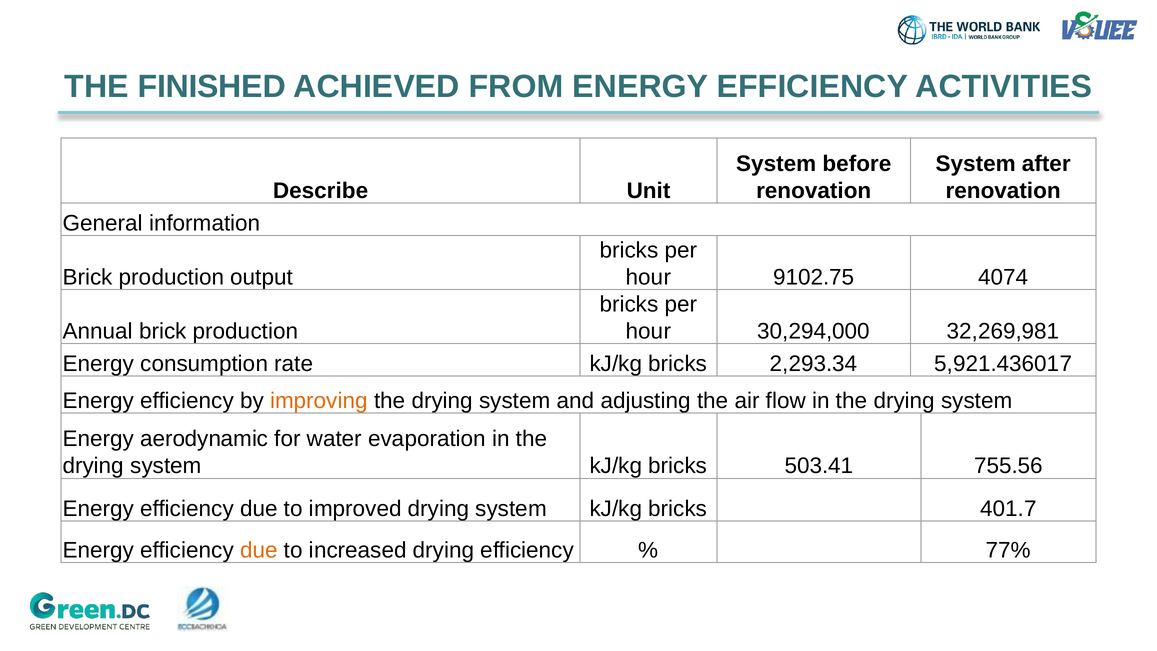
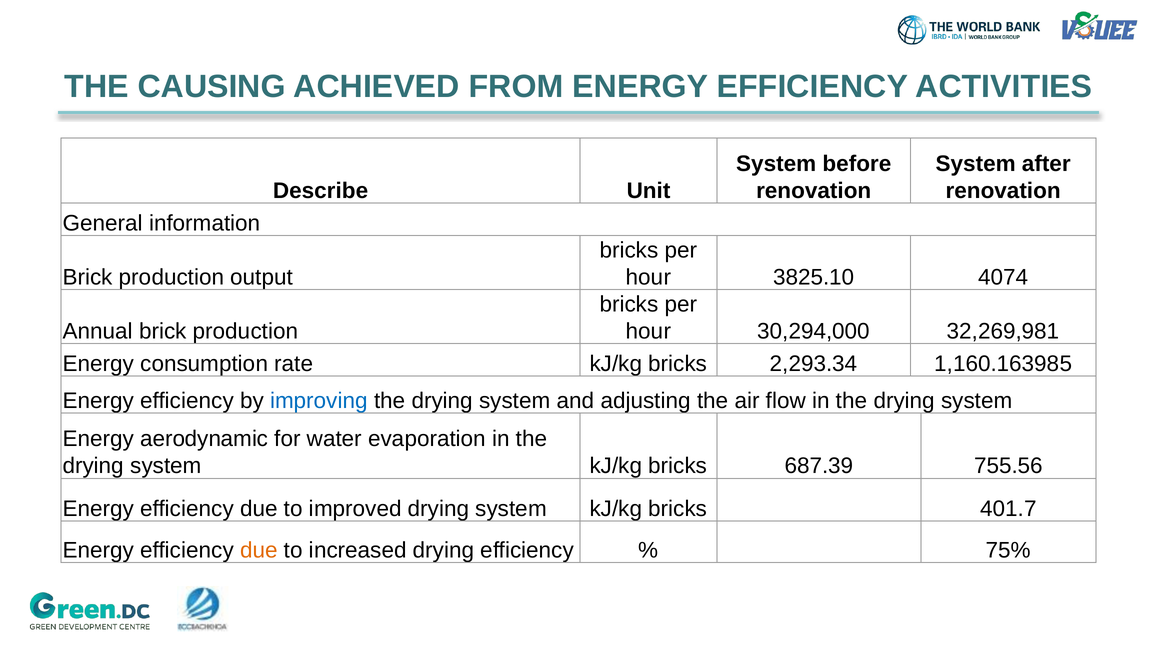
FINISHED: FINISHED -> CAUSING (212, 87)
9102.75: 9102.75 -> 3825.10 (814, 277)
5,921.436017: 5,921.436017 -> 1,160.163985 (1003, 364)
improving colour: orange -> blue (319, 401)
503.41: 503.41 -> 687.39 (819, 466)
77%: 77% -> 75% (1008, 550)
